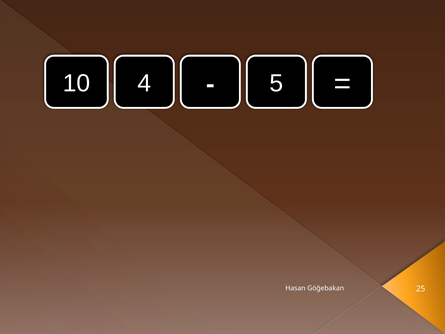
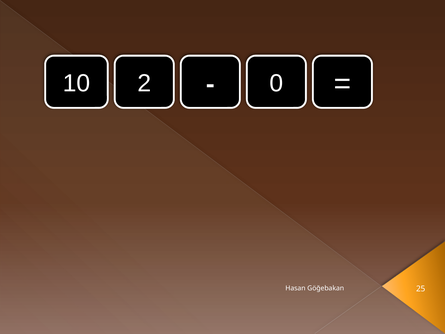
4: 4 -> 2 (144, 83)
5: 5 -> 0 (276, 83)
